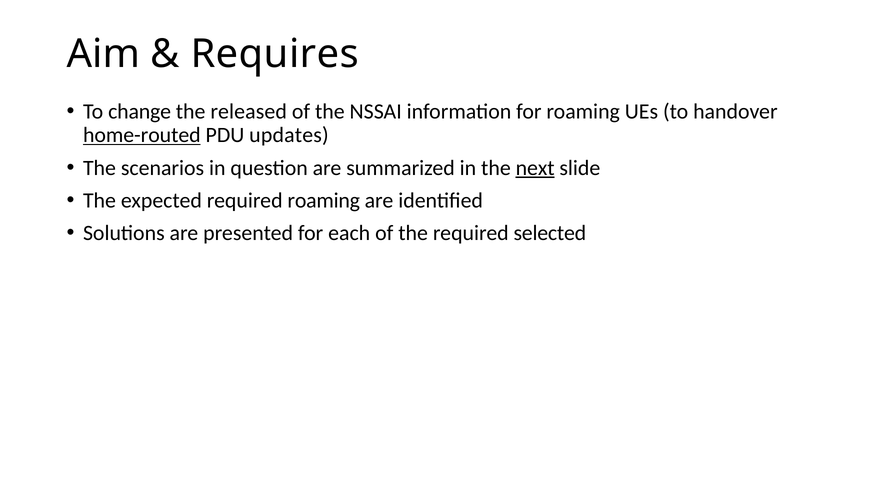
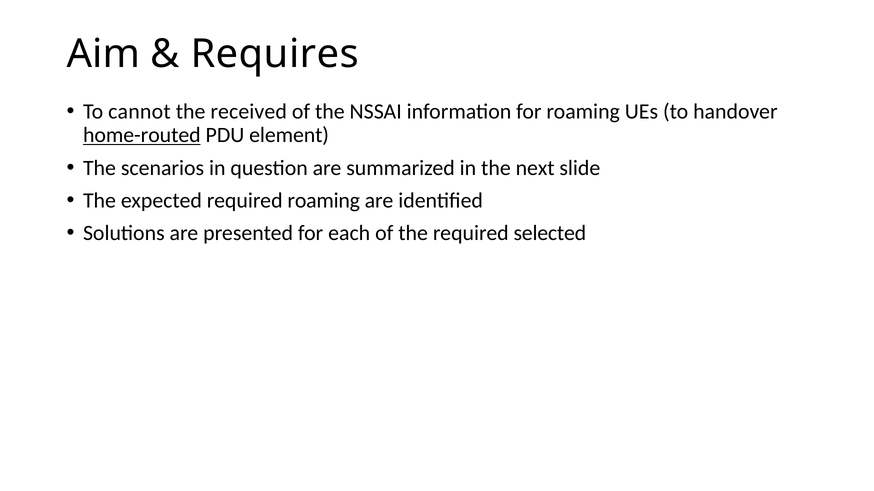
change: change -> cannot (139, 112)
released: released -> received (249, 112)
updates: updates -> element (289, 135)
next underline: present -> none (535, 168)
